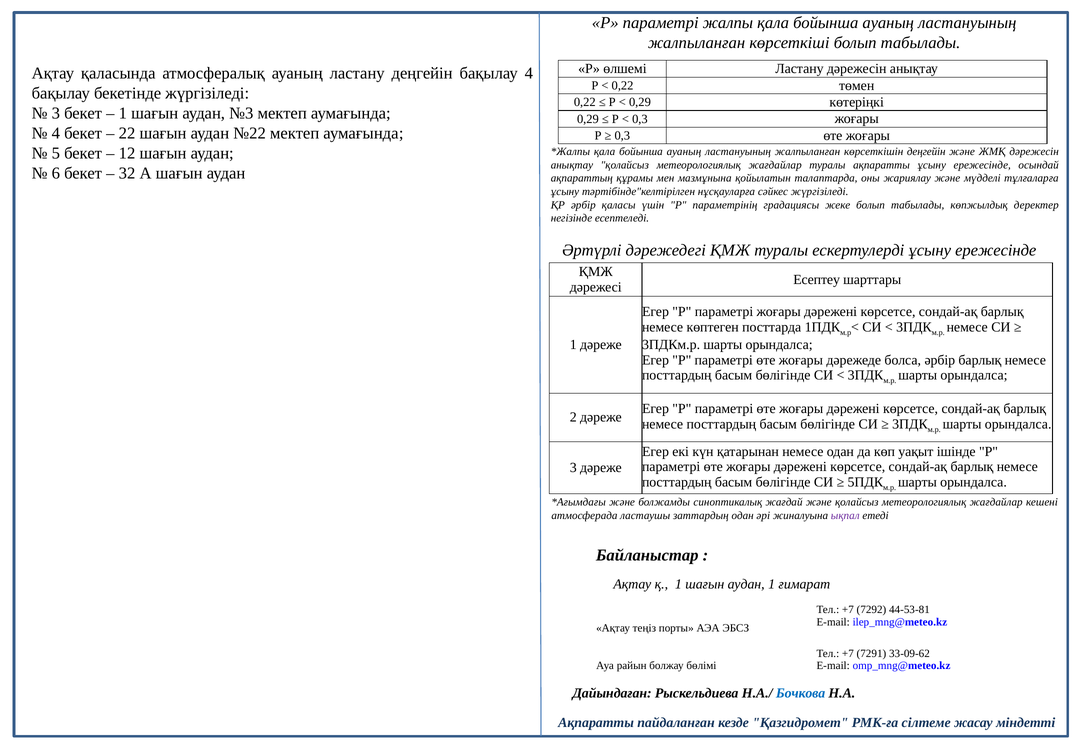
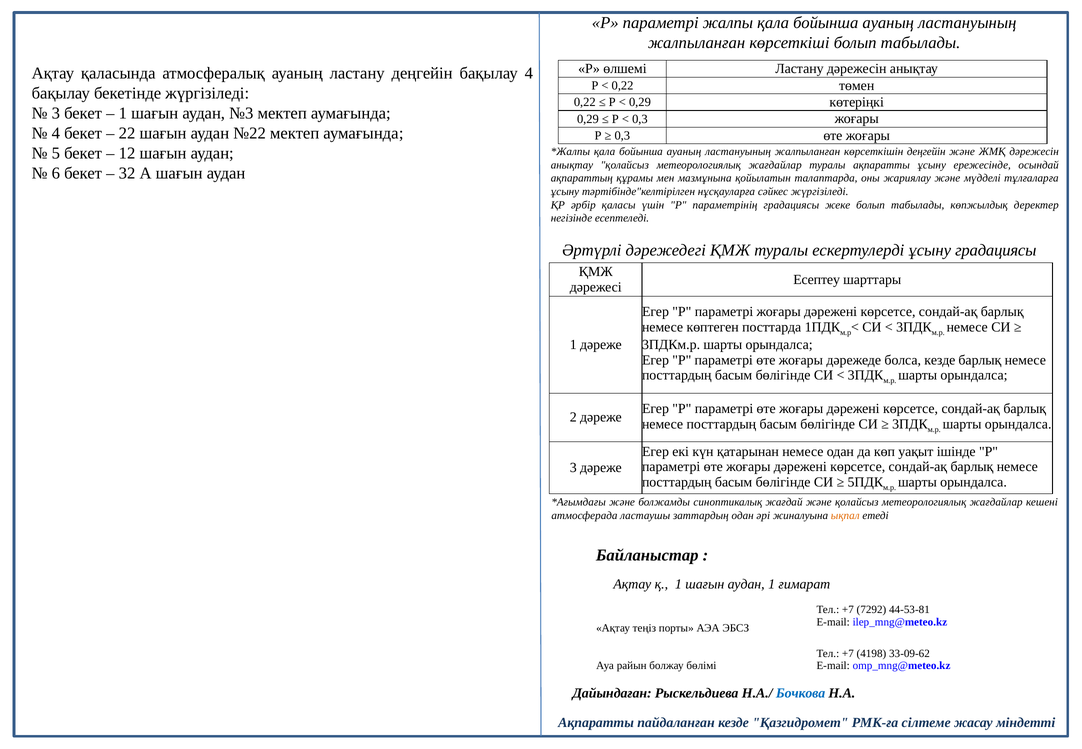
ескертулерді ұсыну ережесінде: ережесінде -> градациясы (996, 250)
болса әрбір: әрбір -> кезде (940, 360)
ықпал colour: purple -> orange (845, 515)
7291: 7291 -> 4198 (871, 653)
